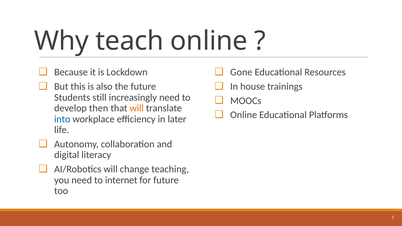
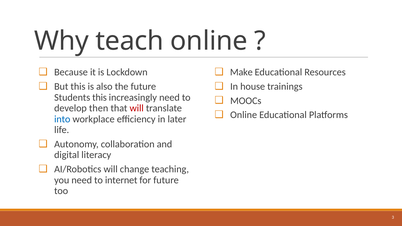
Gone: Gone -> Make (241, 72)
Students still: still -> this (100, 97)
will colour: orange -> red (137, 108)
